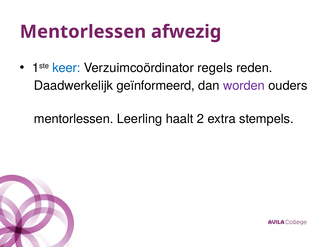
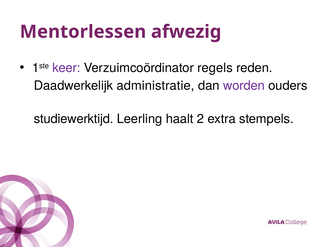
keer colour: blue -> purple (66, 68)
geïnformeerd: geïnformeerd -> administratie (156, 86)
mentorlessen: mentorlessen -> studiewerktijd (74, 119)
